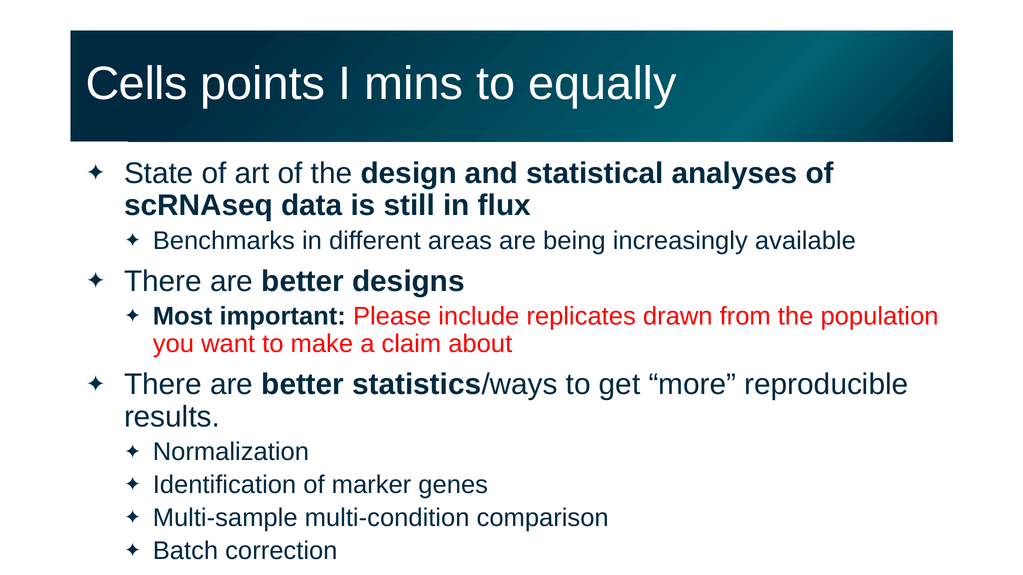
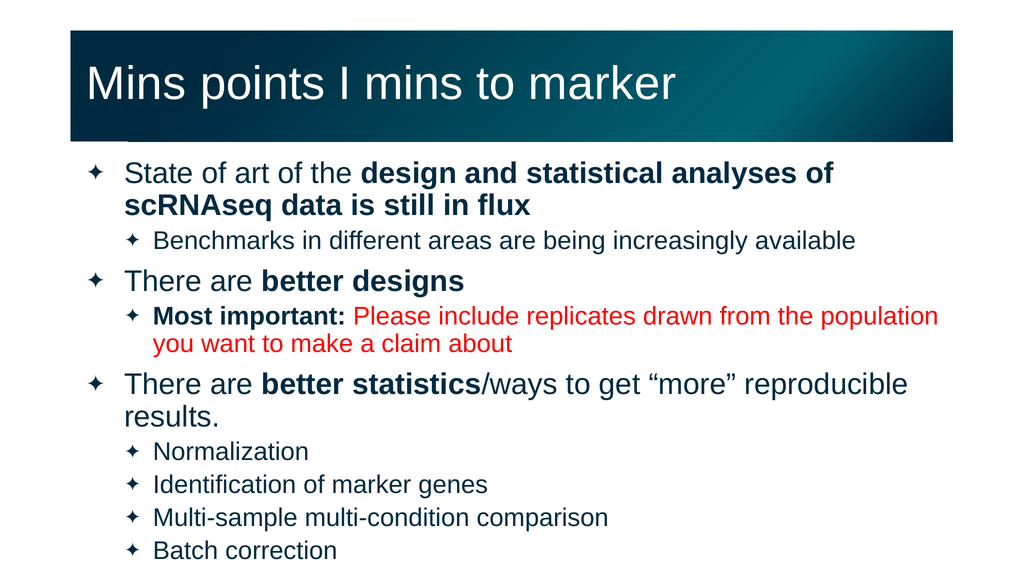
Cells: Cells -> Mins (136, 84)
to equally: equally -> marker (602, 84)
